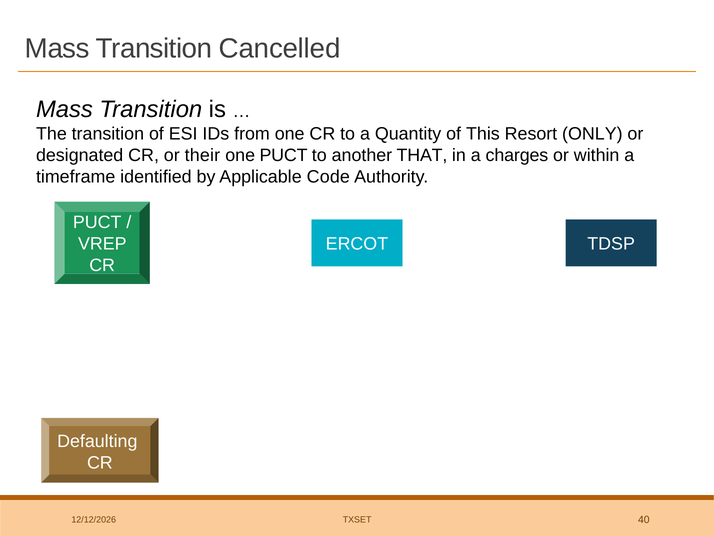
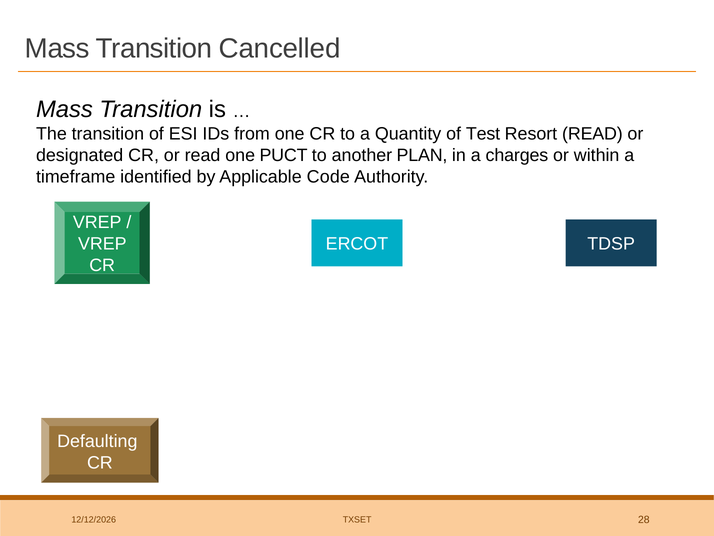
This: This -> Test (483, 134)
Resort ONLY: ONLY -> READ (592, 134)
or their: their -> read (203, 155)
THAT: THAT -> PLAN (422, 155)
PUCT: PUCT -> VREP (97, 222)
40: 40 -> 28 (644, 519)
